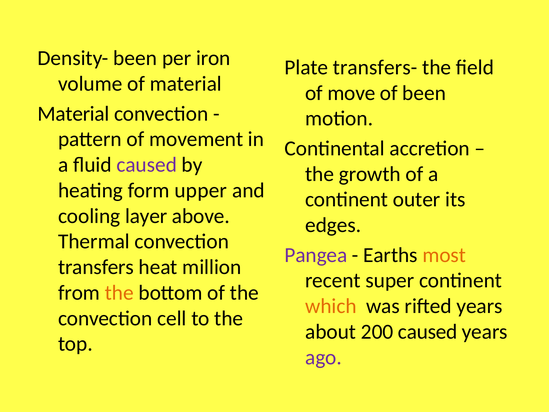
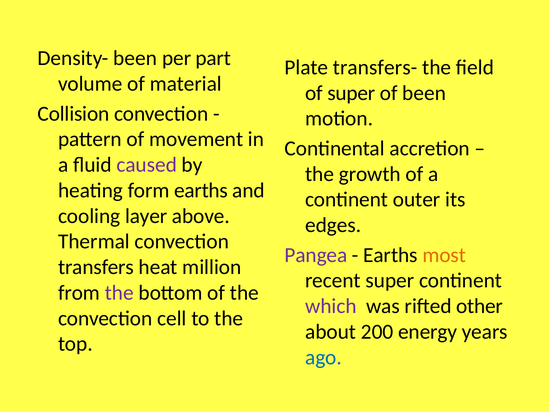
iron: iron -> part (213, 58)
of move: move -> super (351, 93)
Material: Material -> Collision (73, 114)
form upper: upper -> earths (201, 190)
the colour: orange -> purple (119, 293)
which colour: orange -> purple (331, 306)
rifted years: years -> other (480, 306)
200 caused: caused -> energy (428, 332)
ago colour: purple -> blue (324, 357)
